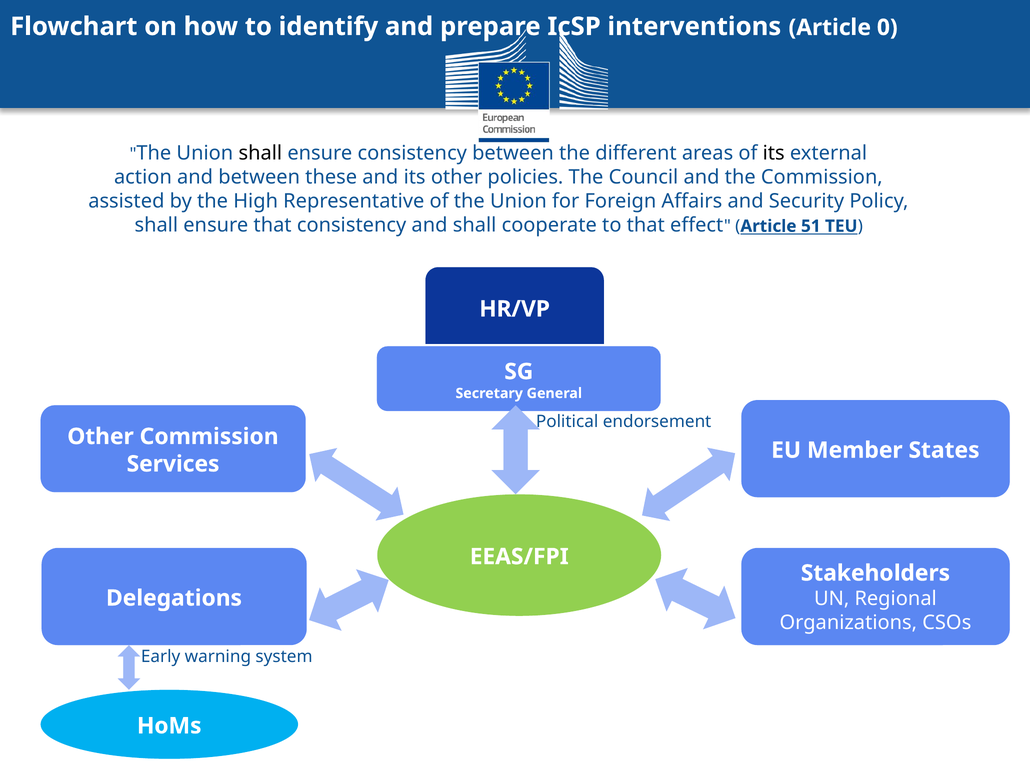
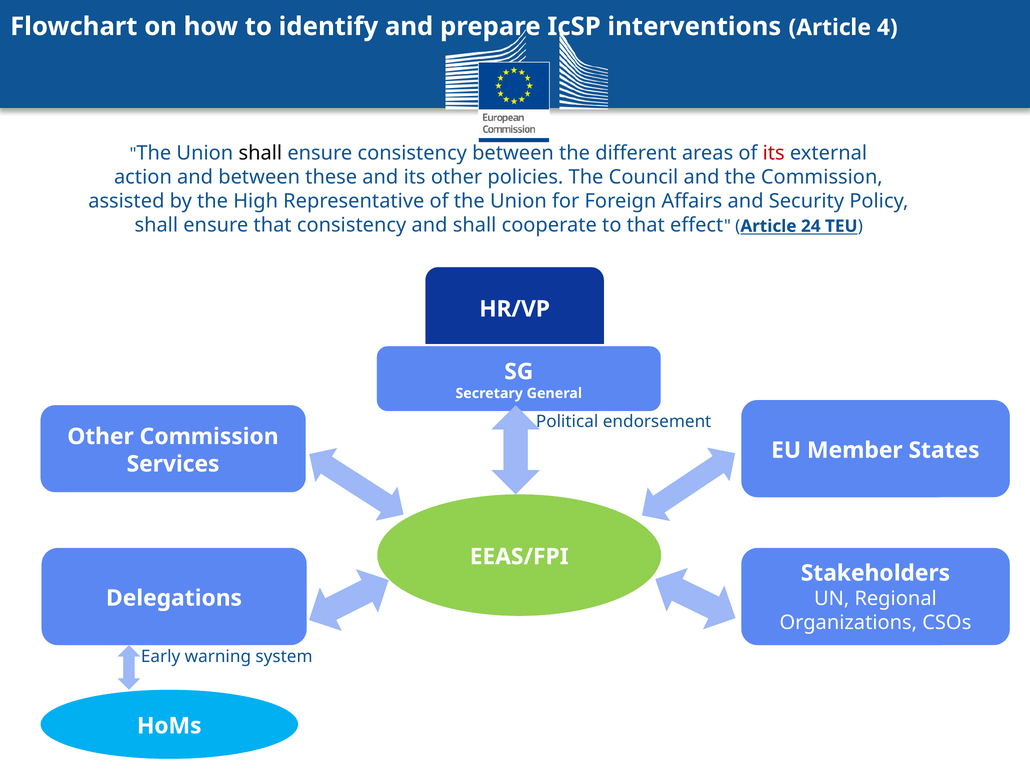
0: 0 -> 4 (887, 28)
its colour: black -> red (774, 153)
51: 51 -> 24 (811, 226)
